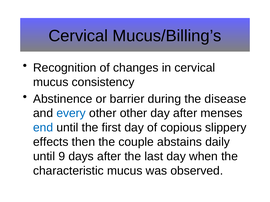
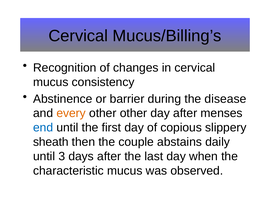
every colour: blue -> orange (71, 114)
effects: effects -> sheath (51, 142)
9: 9 -> 3 (62, 157)
